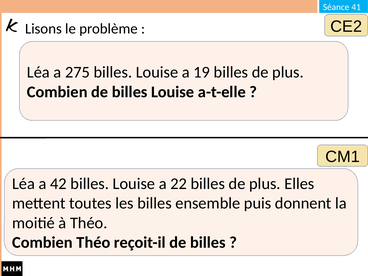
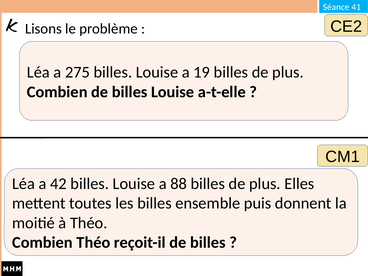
22: 22 -> 88 (179, 184)
